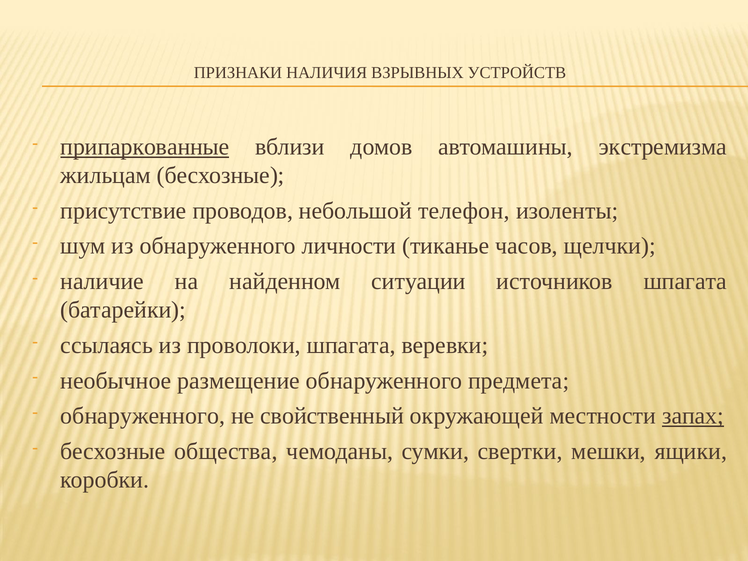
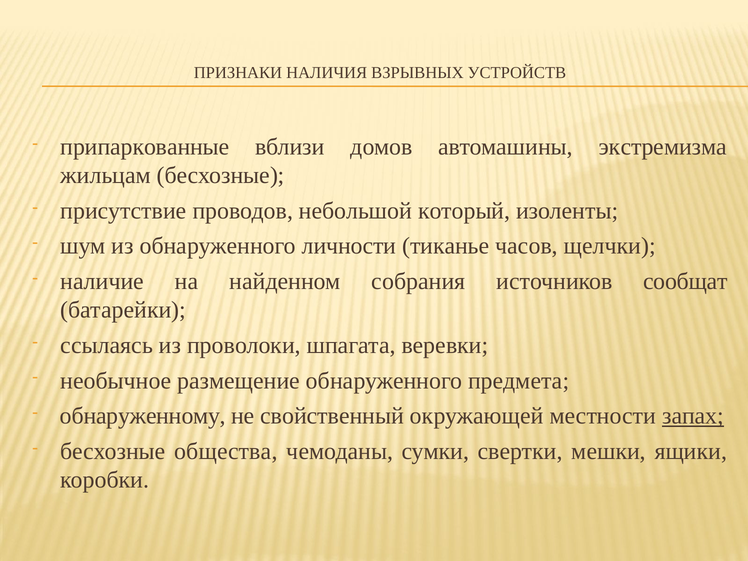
припаркованные underline: present -> none (145, 147)
телефон: телефон -> который (464, 211)
ситуации: ситуации -> собрания (418, 281)
источников шпагата: шпагата -> сообщат (685, 281)
обнаруженного: обнаруженного -> обнаруженному (143, 416)
